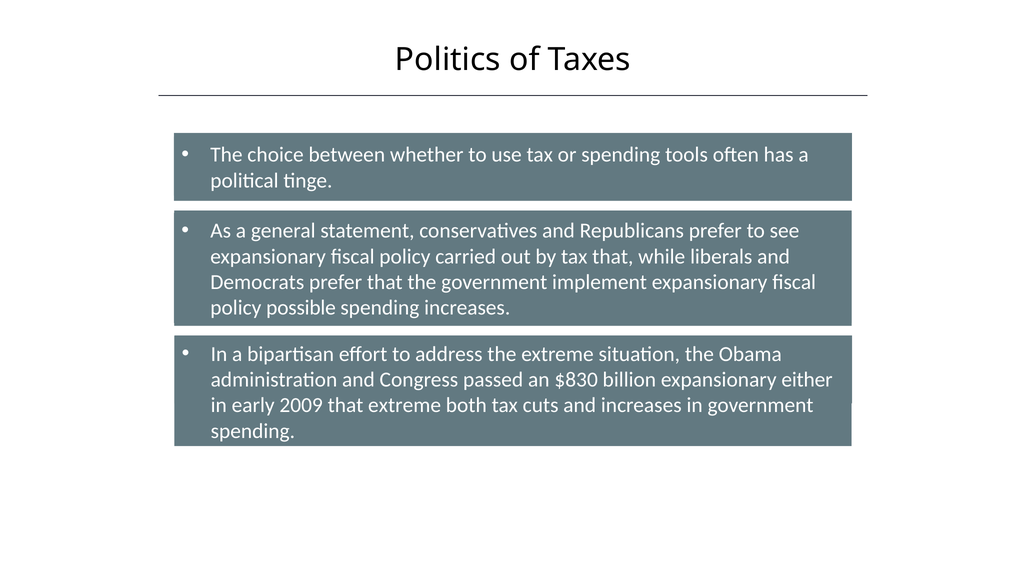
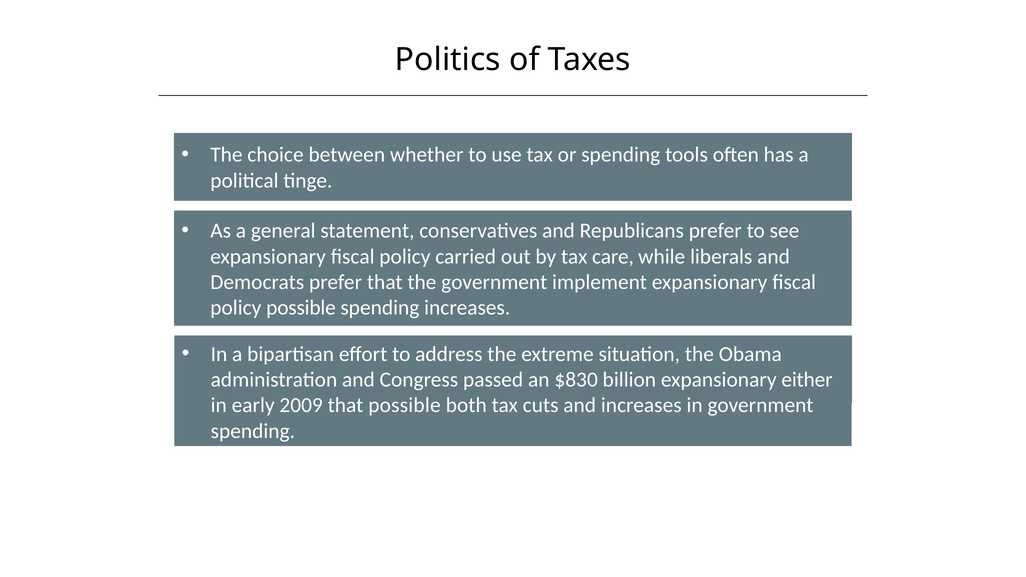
tax that: that -> care (613, 257)
that extreme: extreme -> possible (404, 405)
